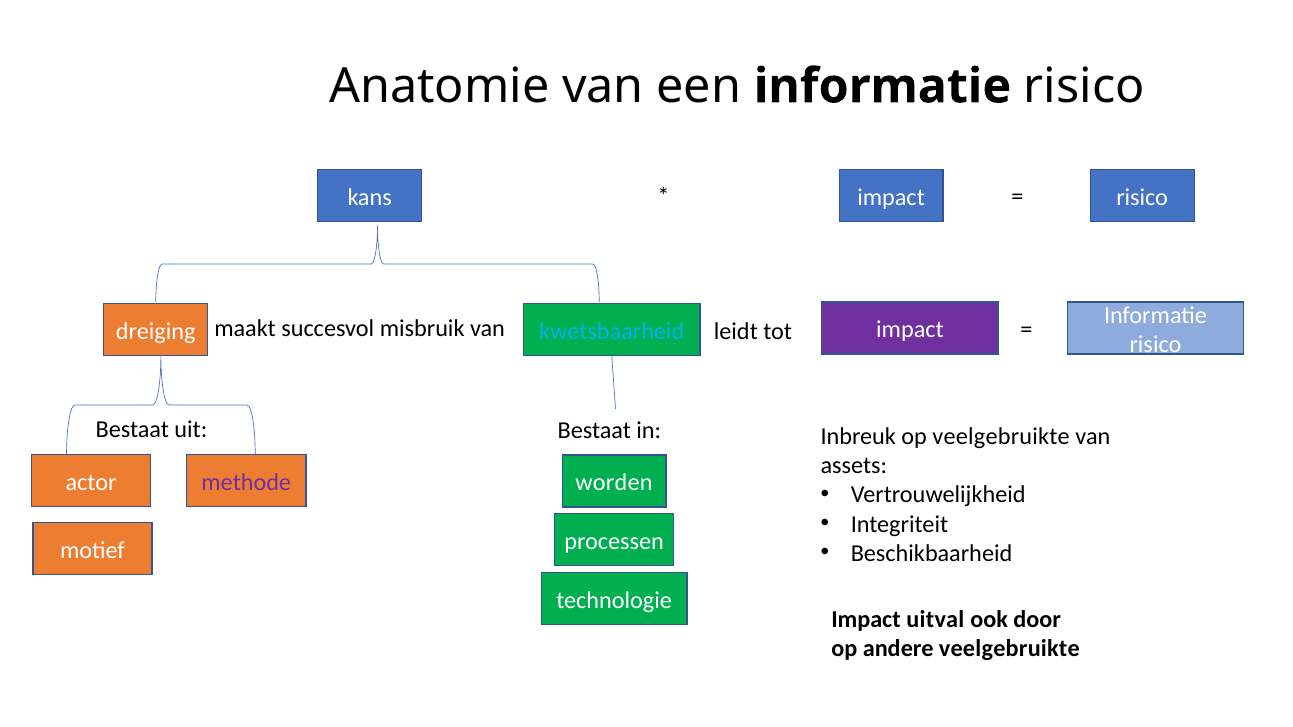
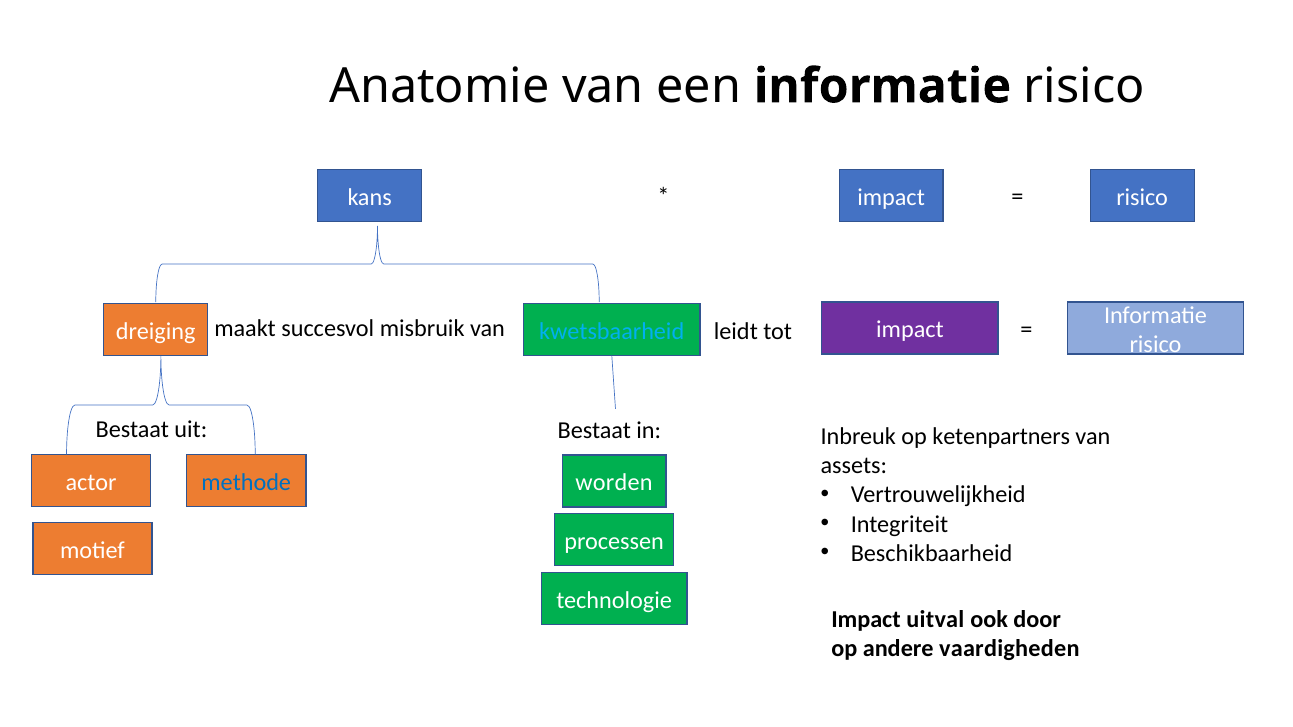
op veelgebruikte: veelgebruikte -> ketenpartners (1001, 437)
methode colour: purple -> blue (246, 482)
andere veelgebruikte: veelgebruikte -> vaardigheden (1009, 649)
